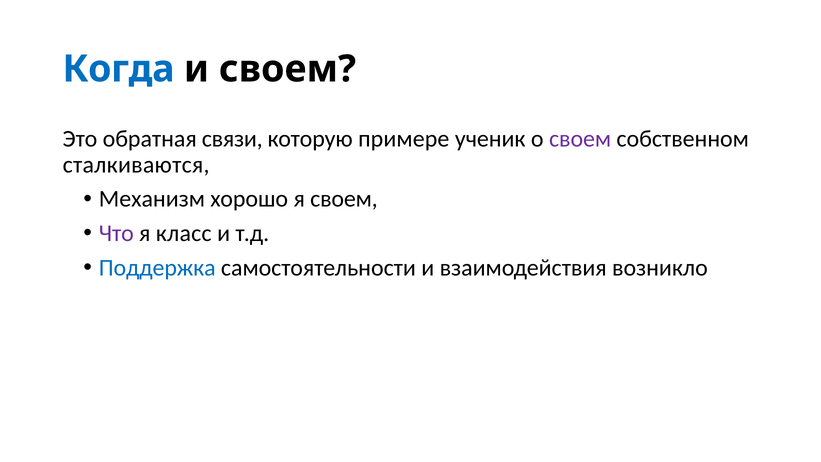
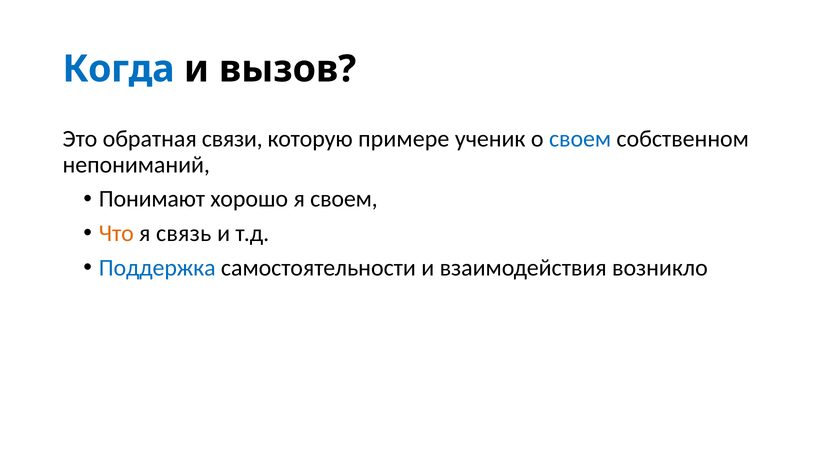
и своем: своем -> вызов (288, 69)
своем colour: purple -> blue (580, 139)
сталкиваются: сталкиваются -> непониманий (136, 165)
Механизм: Механизм -> Понимают (152, 199)
Что colour: purple -> orange (116, 233)
класс: класс -> связь (184, 233)
